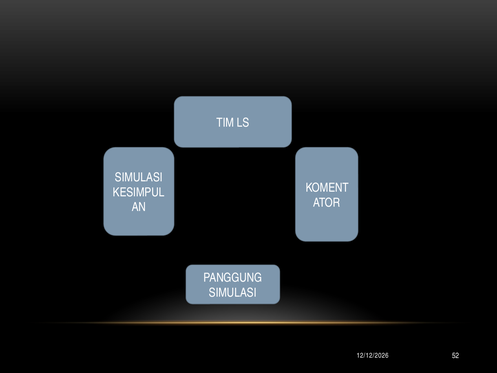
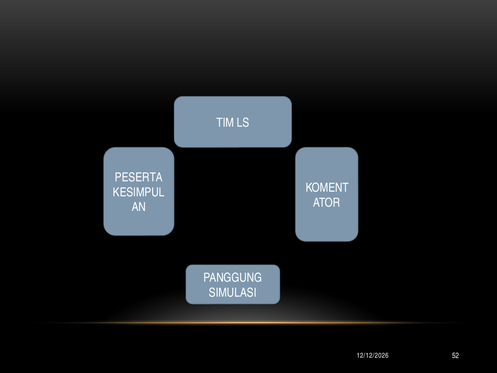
SIMULASI: SIMULASI -> PESERTA (139, 177)
